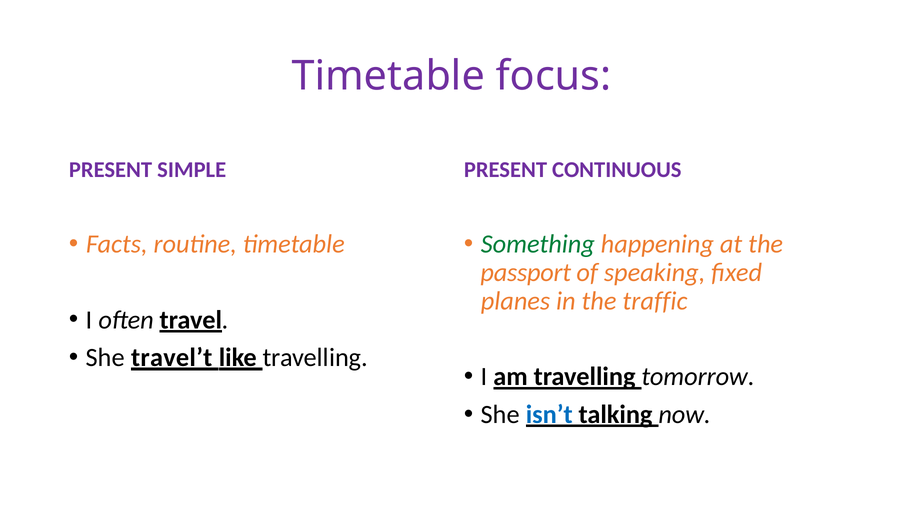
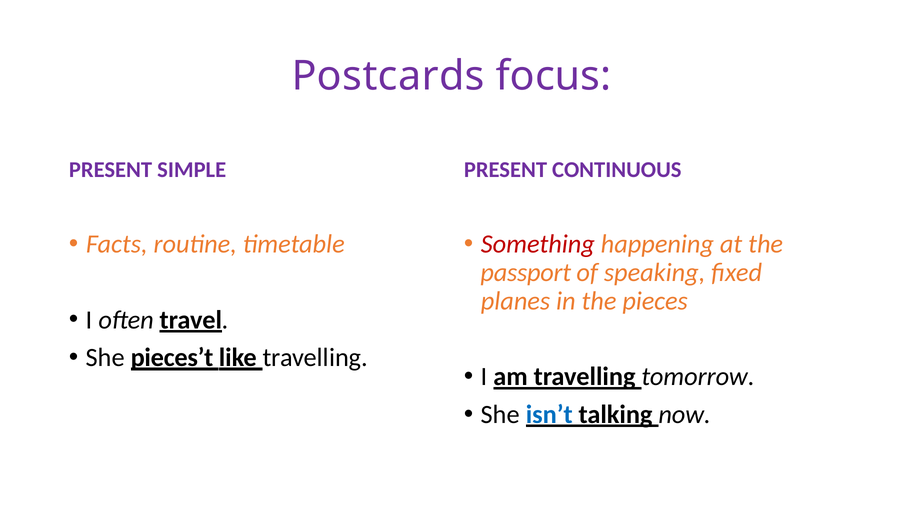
Timetable: Timetable -> Postcards (388, 76)
Something colour: green -> red (538, 244)
traffic: traffic -> pieces (655, 301)
travel’t: travel’t -> pieces’t (172, 358)
